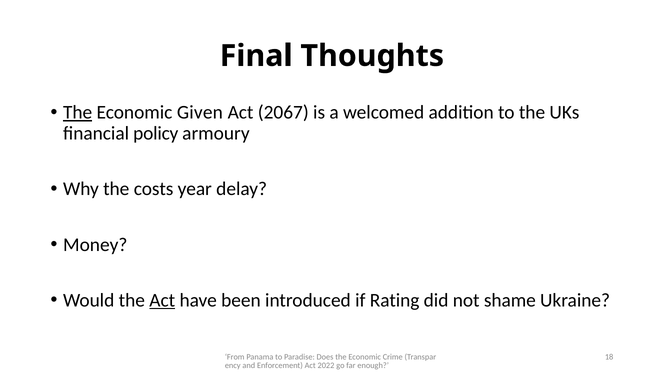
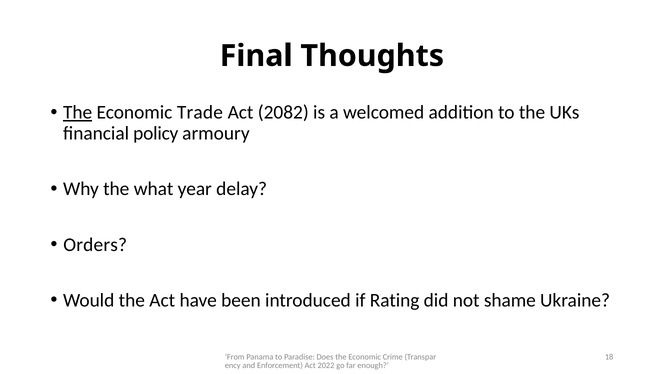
Given: Given -> Trade (200, 112)
2067: 2067 -> 2082 (283, 112)
costs: costs -> what (154, 189)
Money: Money -> Orders (95, 244)
Act underline: present -> none (162, 300)
